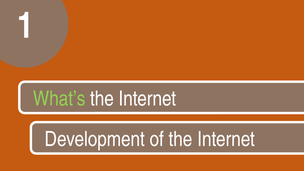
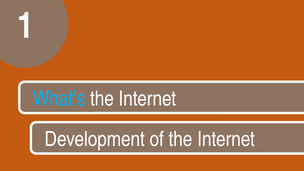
What’s colour: light green -> light blue (59, 99)
